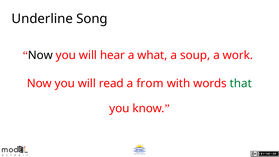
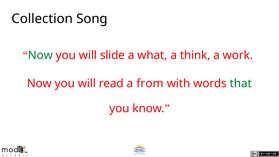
Underline: Underline -> Collection (42, 19)
Now colour: black -> green (40, 55)
hear: hear -> slide (112, 55)
soup: soup -> think (195, 55)
